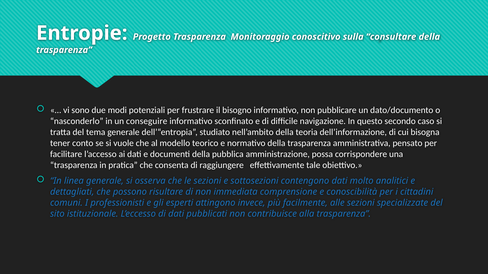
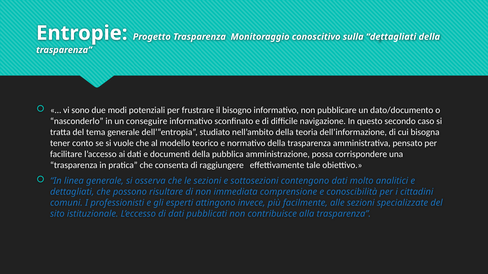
sulla consultare: consultare -> dettagliati (391, 37)
